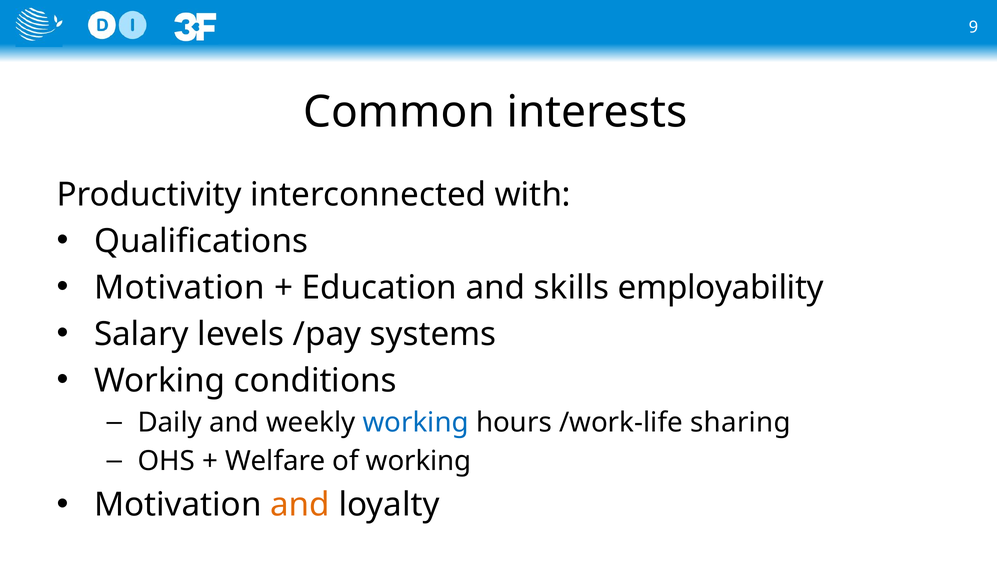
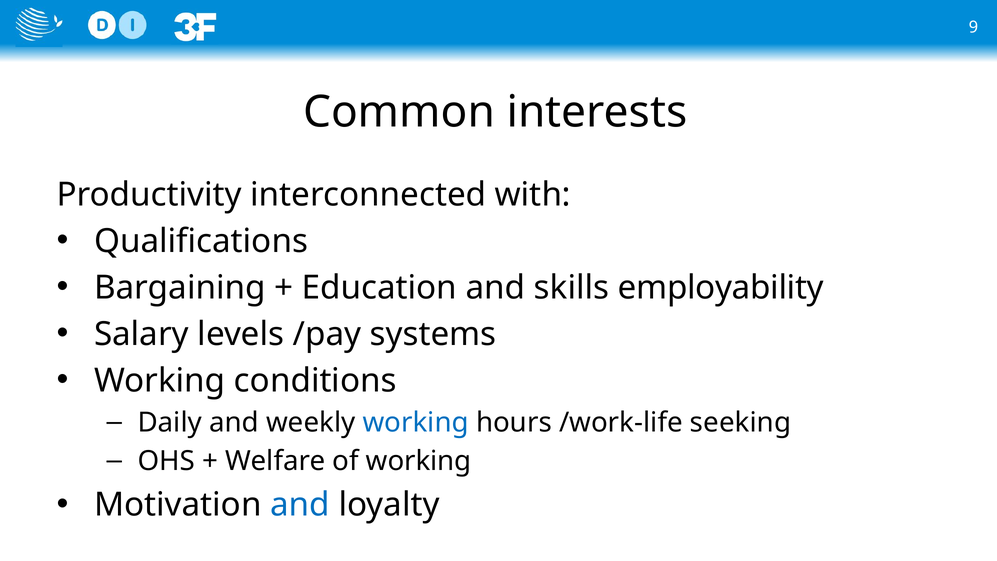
Motivation: Motivation -> Bargaining (180, 288)
sharing: sharing -> seeking (741, 422)
and colour: orange -> blue (300, 505)
